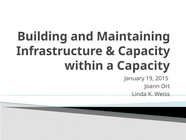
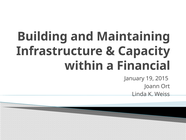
a Capacity: Capacity -> Financial (143, 66)
